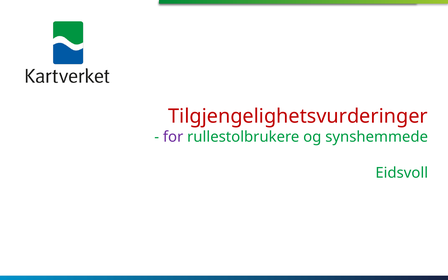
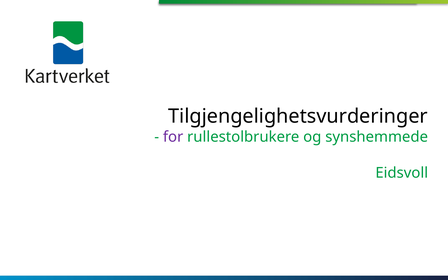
Tilgjengelighetsvurderinger colour: red -> black (298, 116)
